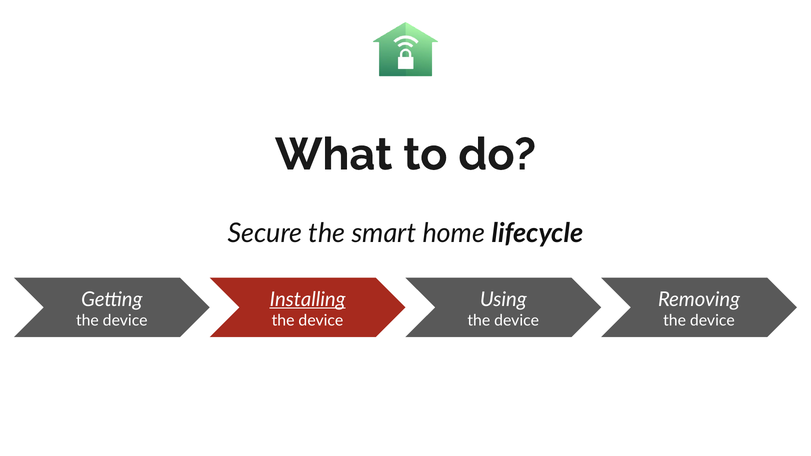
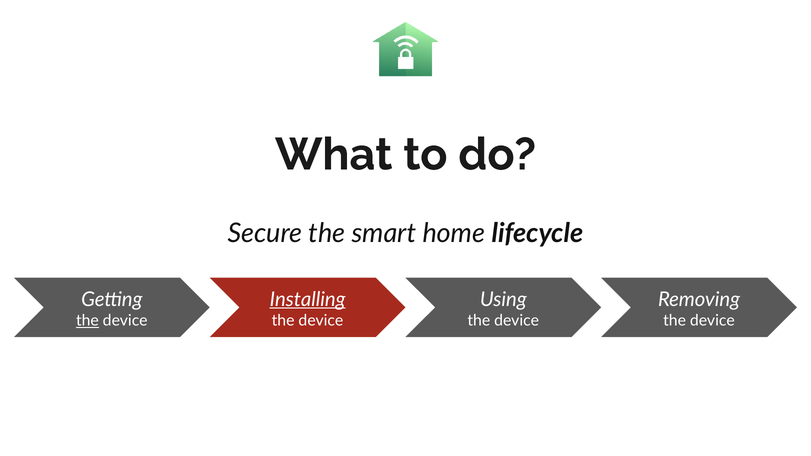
the underline: none -> present (87, 321)
